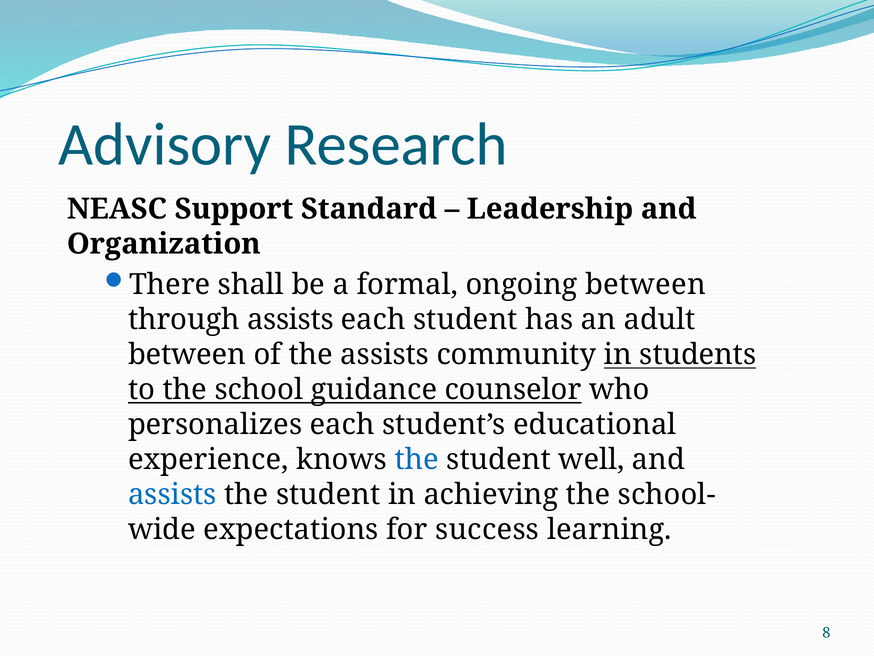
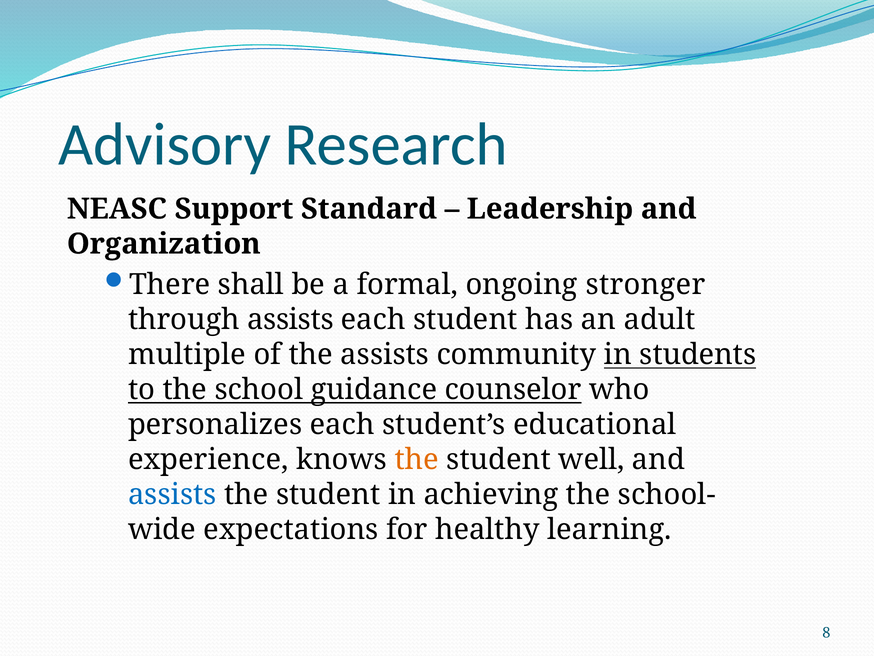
ongoing between: between -> stronger (646, 285)
between: between -> multiple (187, 354)
the colour: blue -> orange (417, 459)
success: success -> healthy (487, 529)
